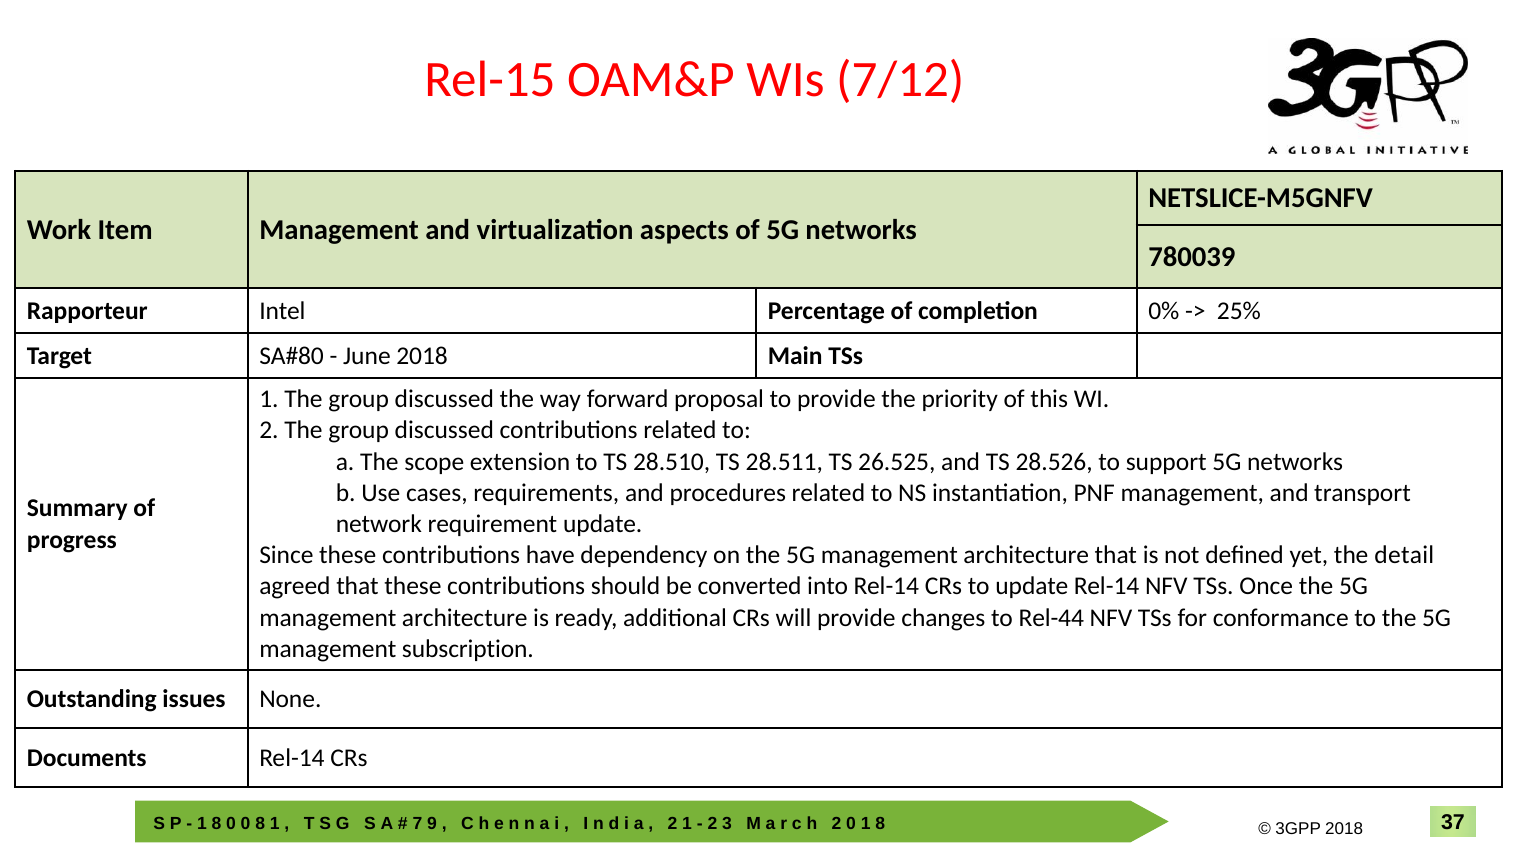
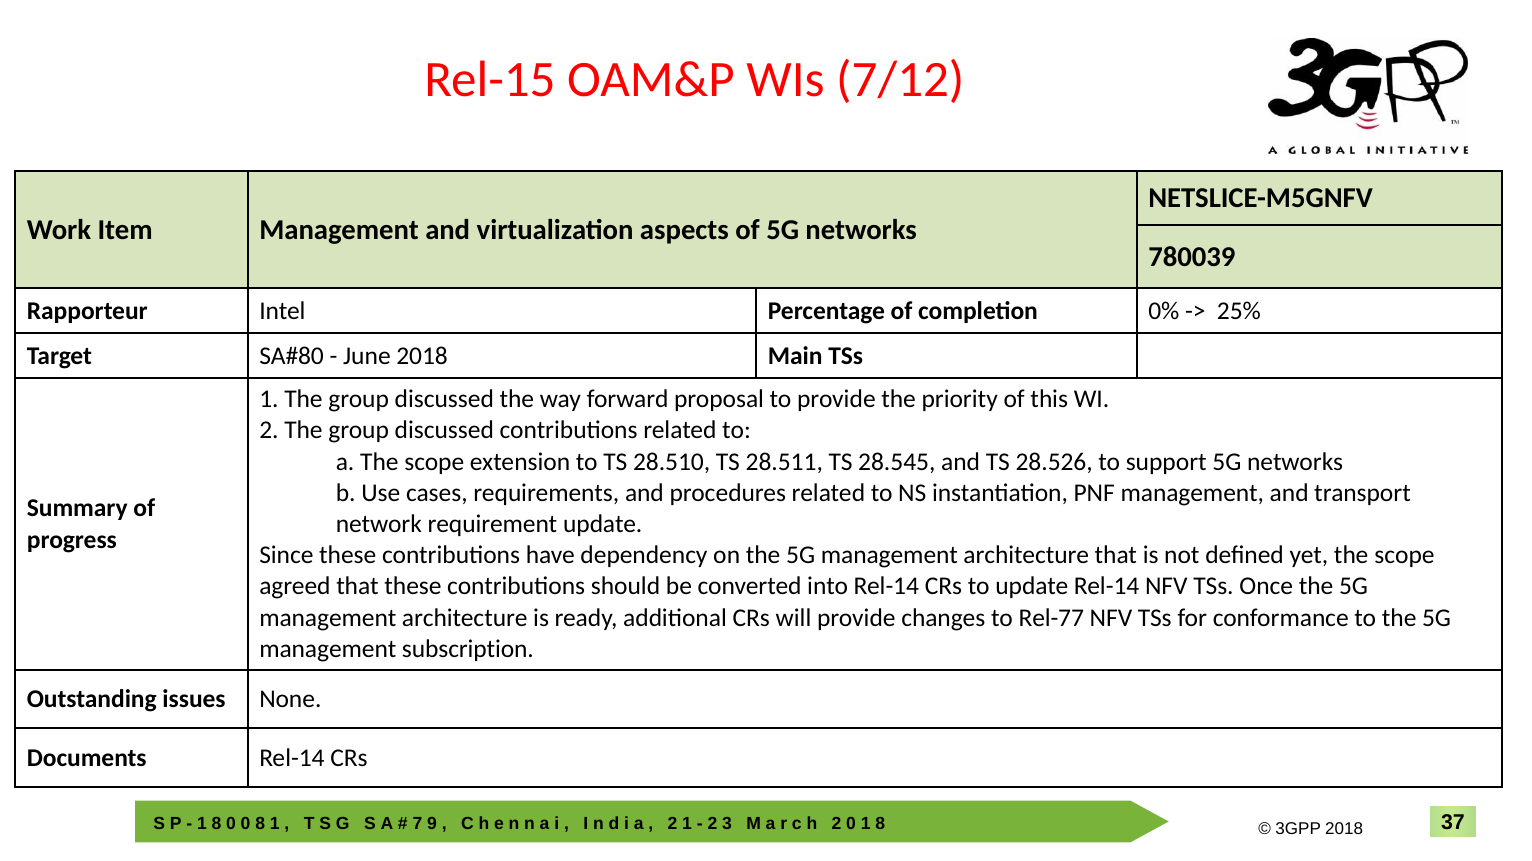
26.525: 26.525 -> 28.545 (897, 462)
yet the detail: detail -> scope (1404, 556)
Rel-44: Rel-44 -> Rel-77 (1051, 618)
